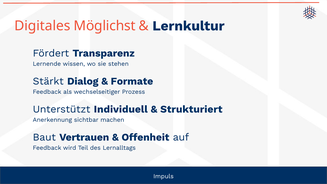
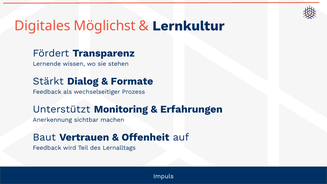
Individuell: Individuell -> Monitoring (121, 109)
Strukturiert: Strukturiert -> Erfahrungen (191, 109)
